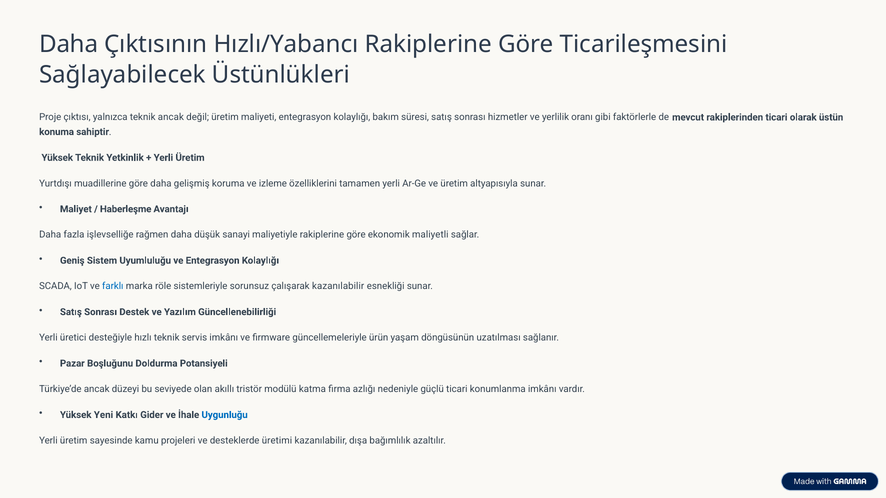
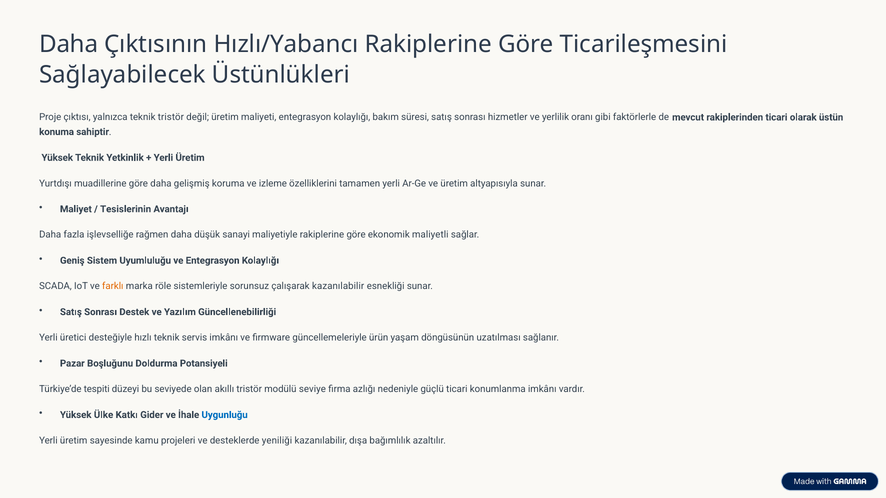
teknik ancak: ancak -> tristör (171, 117)
Haberleşme: Haberleşme -> Tesislerinin (126, 209)
farklı colour: blue -> orange (113, 286)
Türkiye’de ancak: ancak -> tespiti (97, 389)
katma: katma -> seviye (312, 389)
Yeni: Yeni -> Ülke (104, 415)
üretimi: üretimi -> yeniliği (277, 441)
